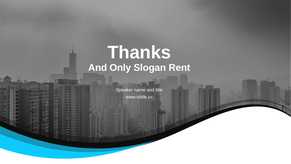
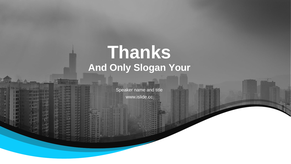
Rent: Rent -> Your (179, 68)
